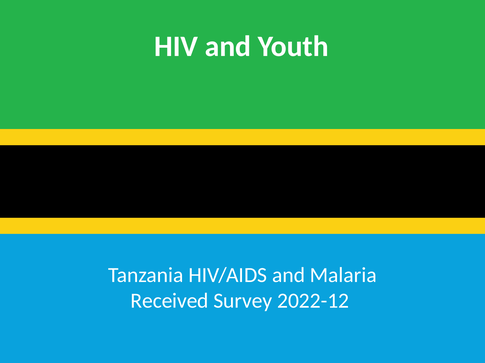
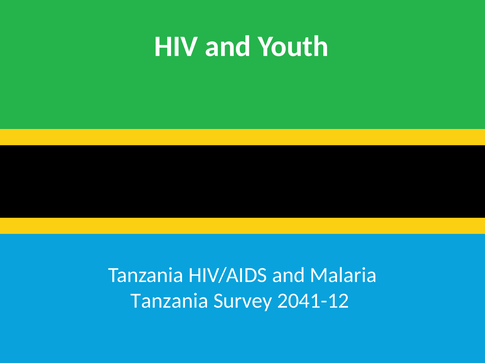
Received: Received -> Tanzania (169, 301)
2022-12: 2022-12 -> 2041-12 (313, 301)
